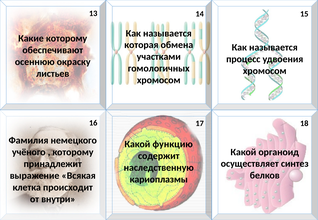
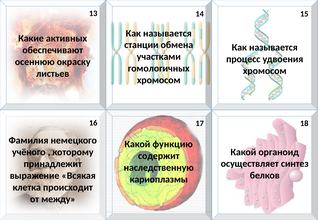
Какие которому: которому -> активных (67, 38)
которая: которая -> станции (141, 45)
внутри: внутри -> между (58, 199)
